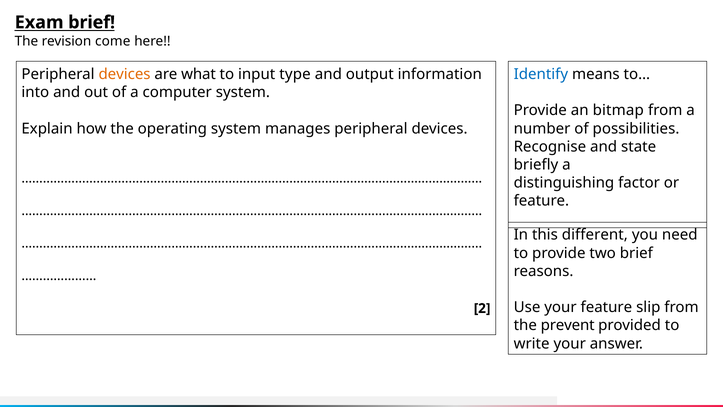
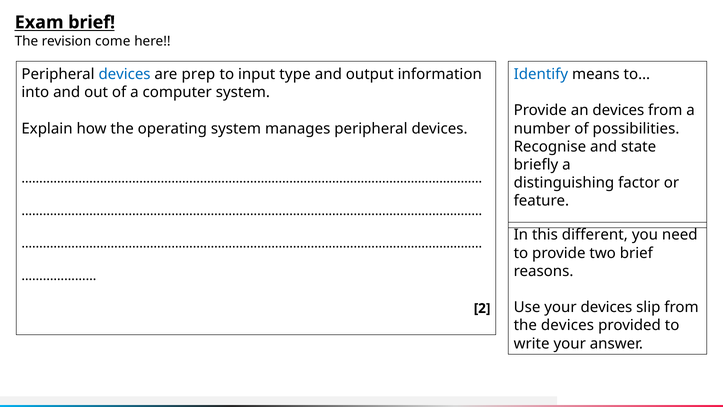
devices colour: orange -> blue (125, 74)
what: what -> prep (198, 74)
an bitmap: bitmap -> devices (618, 110)
your feature: feature -> devices (606, 307)
the prevent: prevent -> devices (568, 325)
